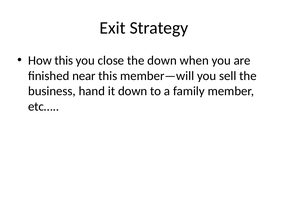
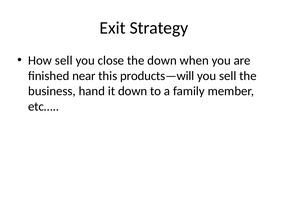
How this: this -> sell (64, 60)
member—will: member—will -> products—will (157, 76)
